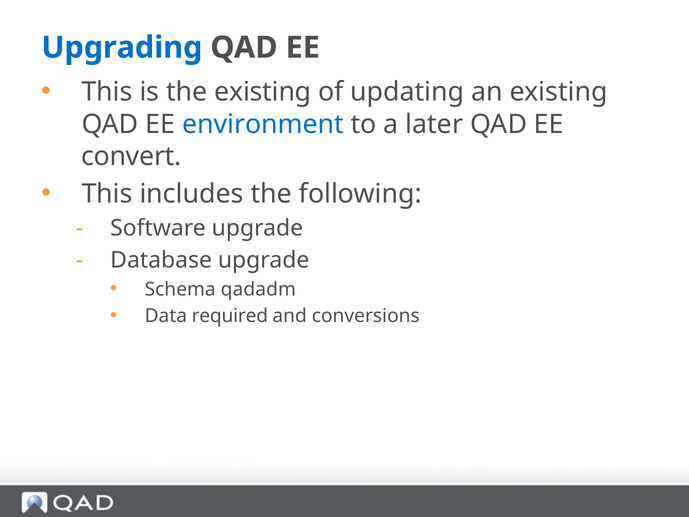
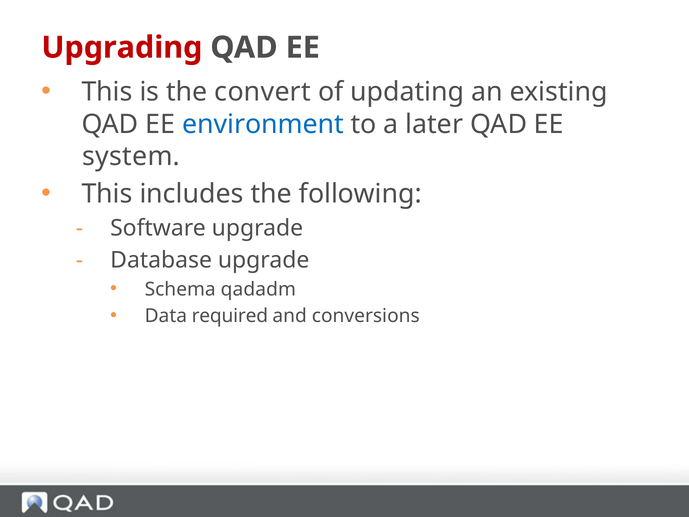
Upgrading colour: blue -> red (122, 48)
the existing: existing -> convert (263, 92)
convert: convert -> system (131, 156)
